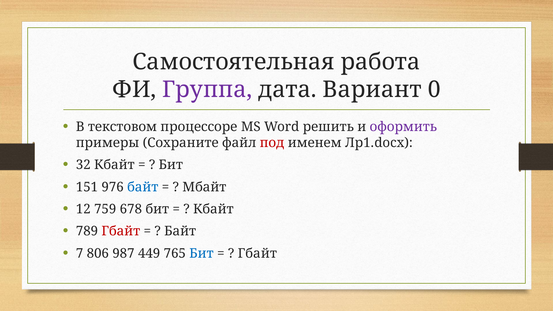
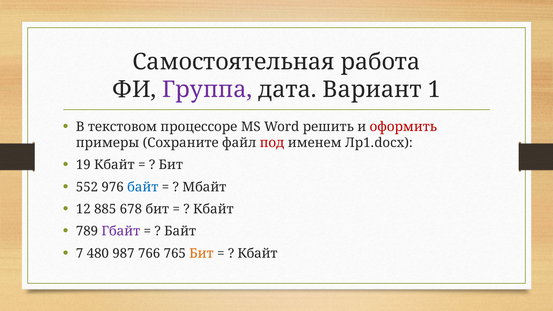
0: 0 -> 1 (434, 90)
оформить colour: purple -> red (403, 127)
32: 32 -> 19 (83, 165)
151: 151 -> 552 (87, 187)
759: 759 -> 885 (105, 209)
Гбайт colour: red -> purple (121, 231)
806: 806 -> 480 (98, 253)
449: 449 -> 766 (149, 253)
Бит colour: blue -> orange (201, 253)
Гбайт: Гбайт -> Кбайт (257, 253)
